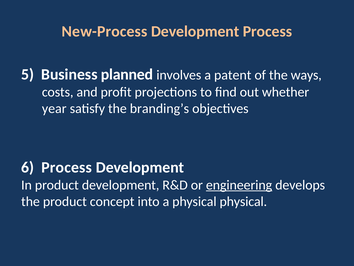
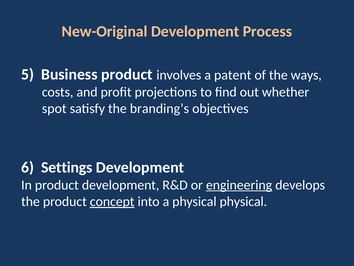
New-Process: New-Process -> New-Original (105, 31)
Business planned: planned -> product (127, 74)
year: year -> spot (54, 108)
6 Process: Process -> Settings (67, 167)
concept underline: none -> present (112, 201)
